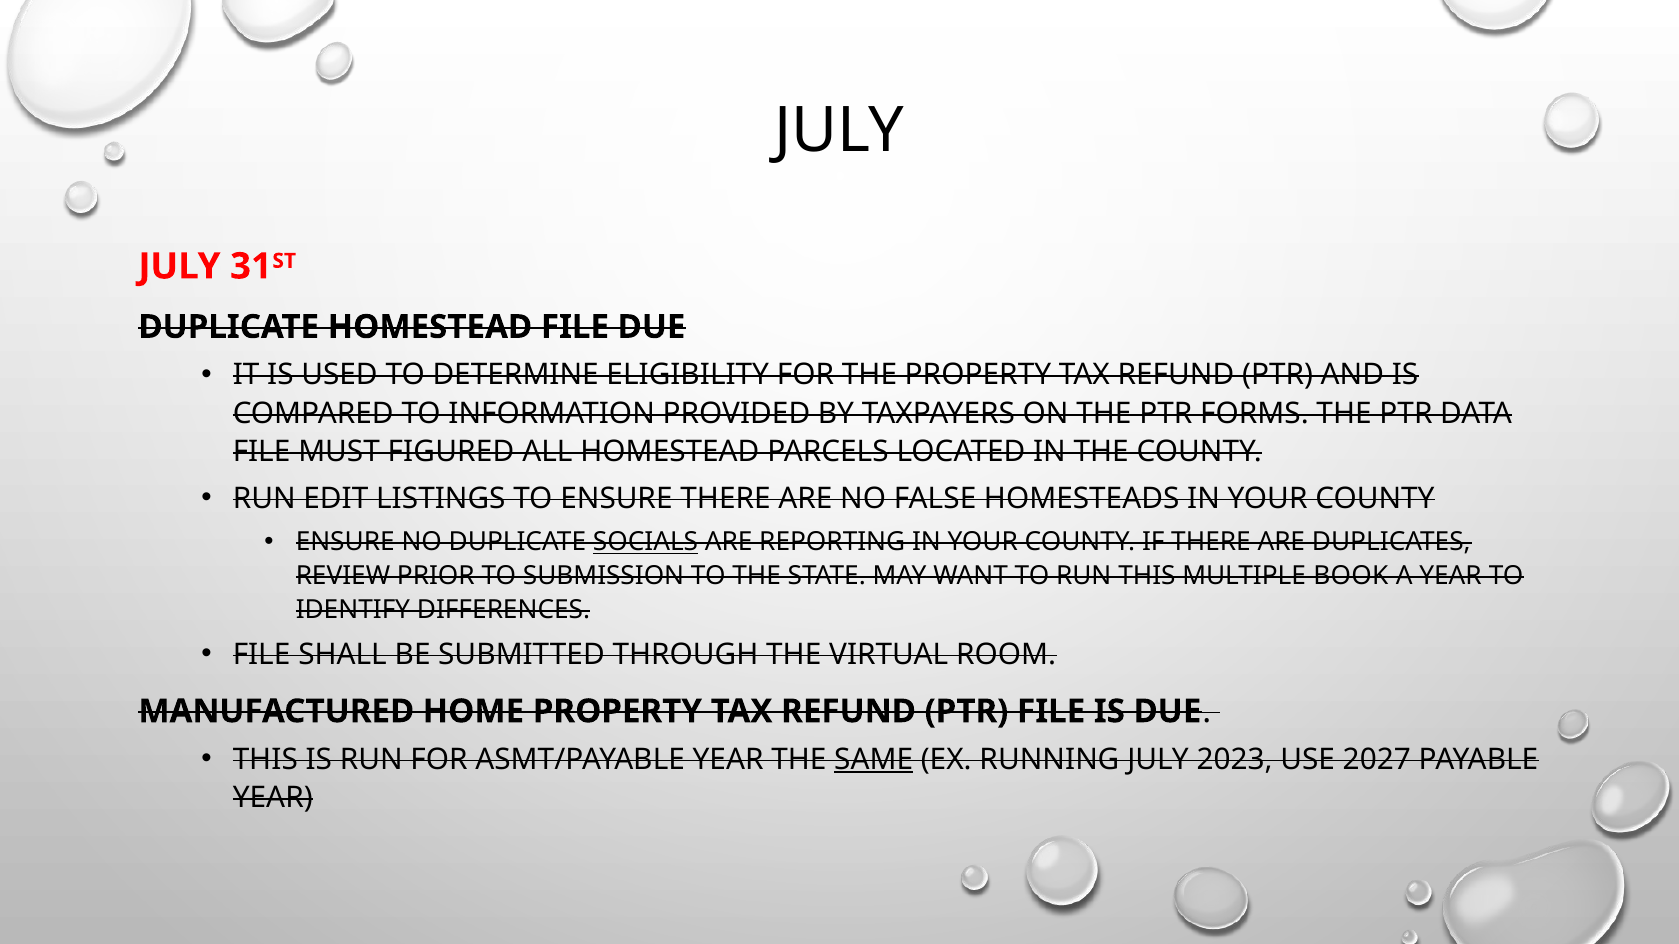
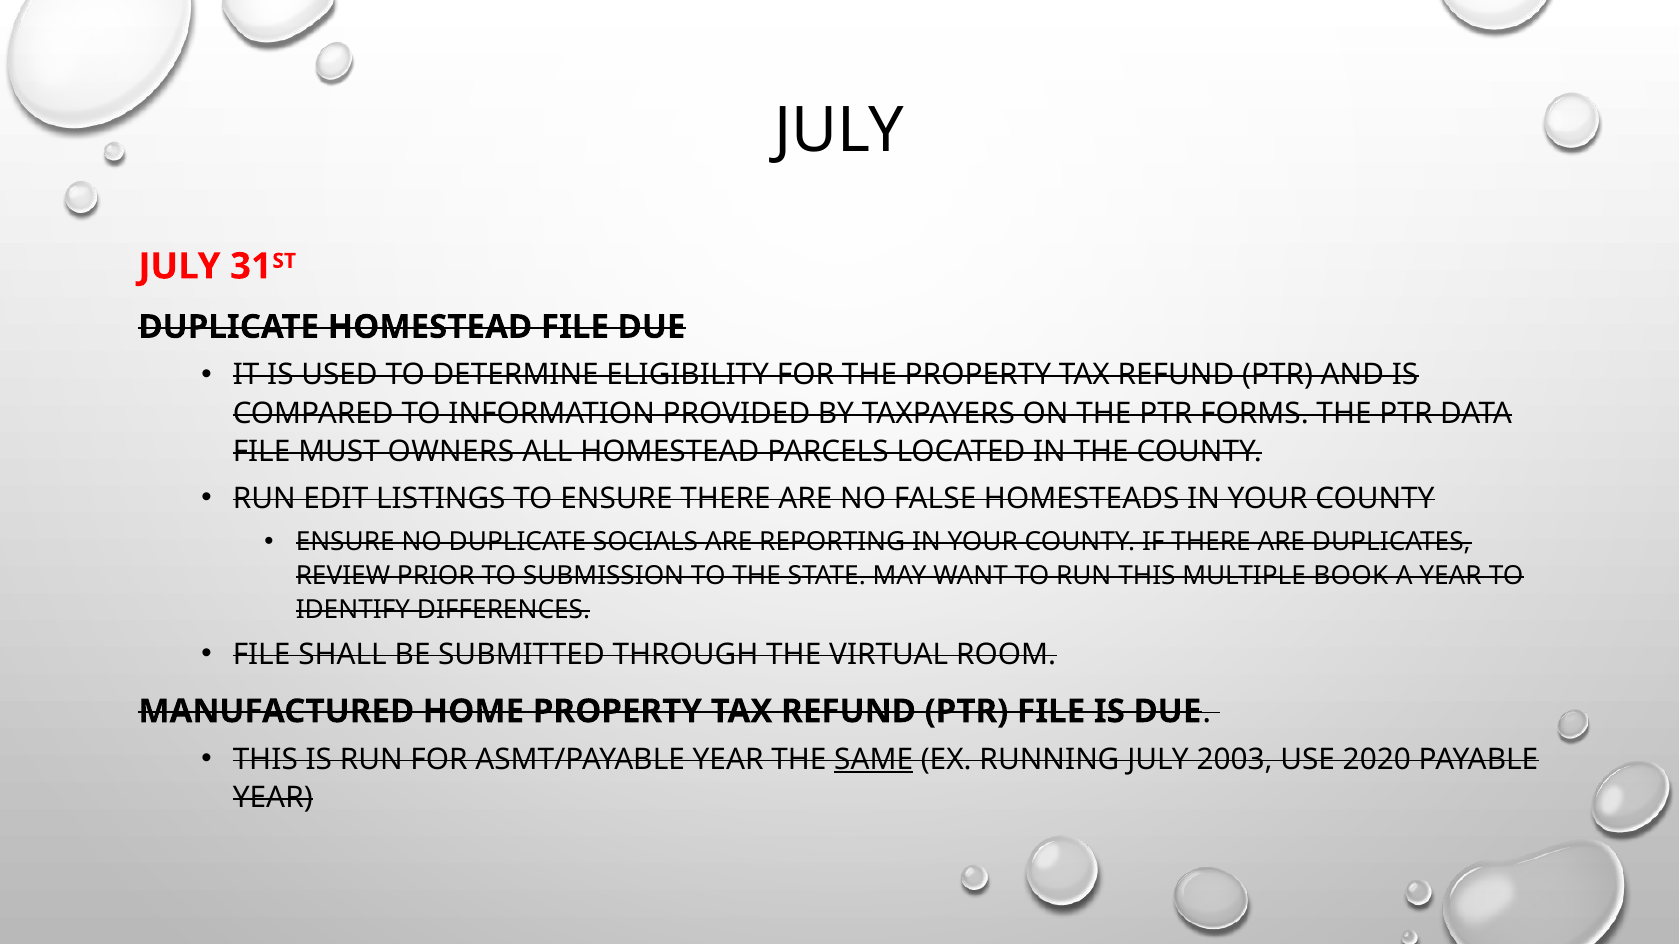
FIGURED: FIGURED -> OWNERS (451, 452)
SOCIALS underline: present -> none (646, 542)
2023: 2023 -> 2003 (1235, 760)
2027: 2027 -> 2020 (1377, 760)
